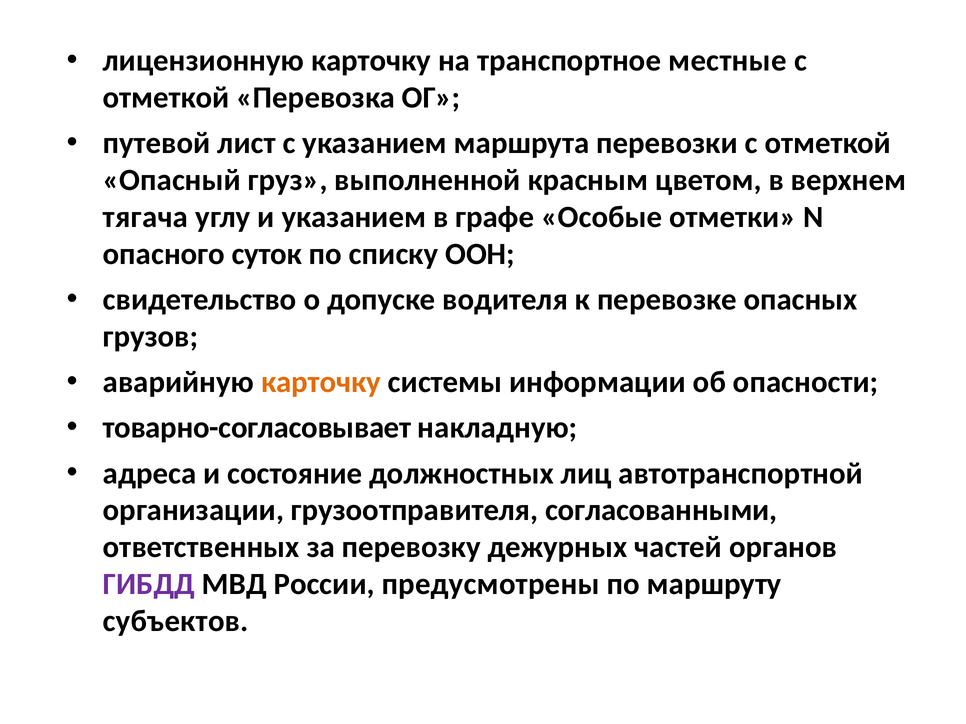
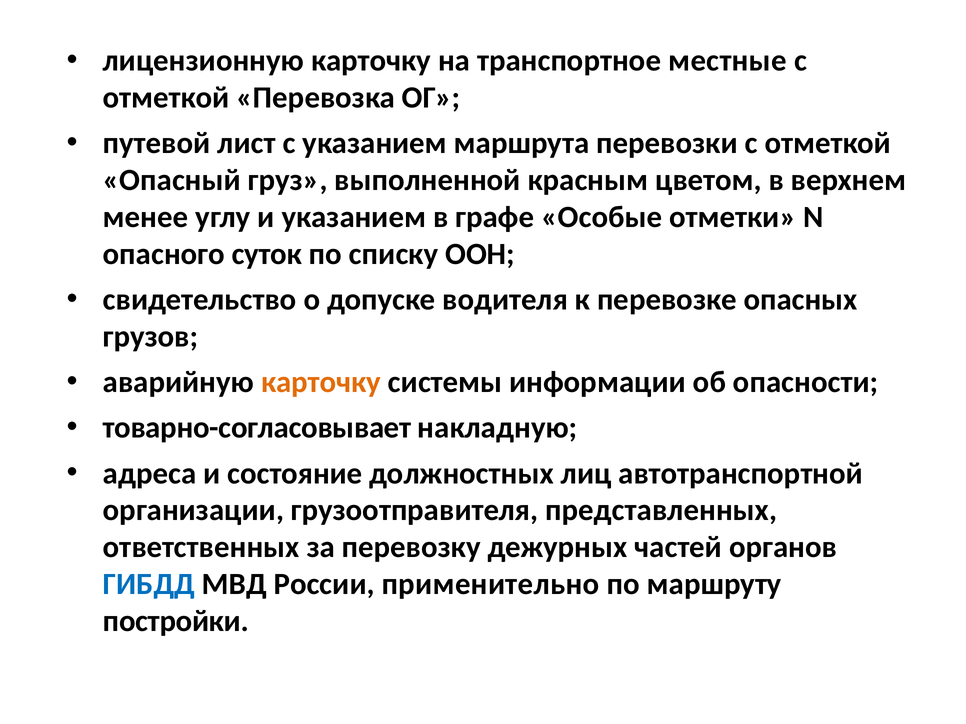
тягача: тягача -> менее (146, 217)
согласованными: согласованными -> представленных (661, 511)
ГИБДД colour: purple -> blue (149, 585)
предусмотрены: предусмотрены -> применительно (491, 585)
субъектов: субъектов -> постройки (176, 622)
